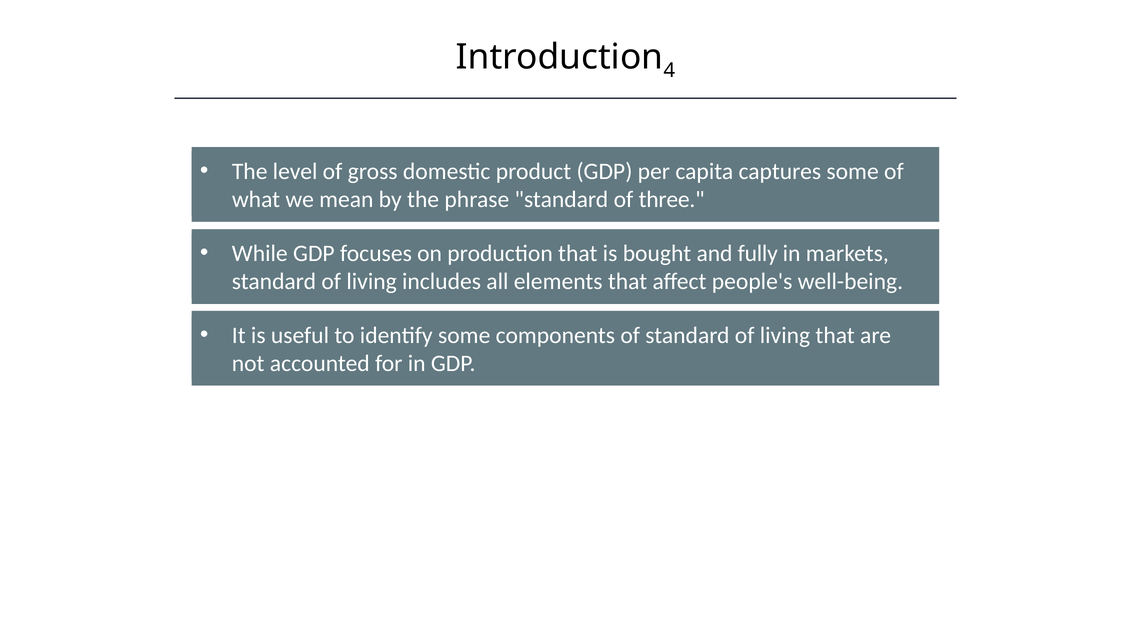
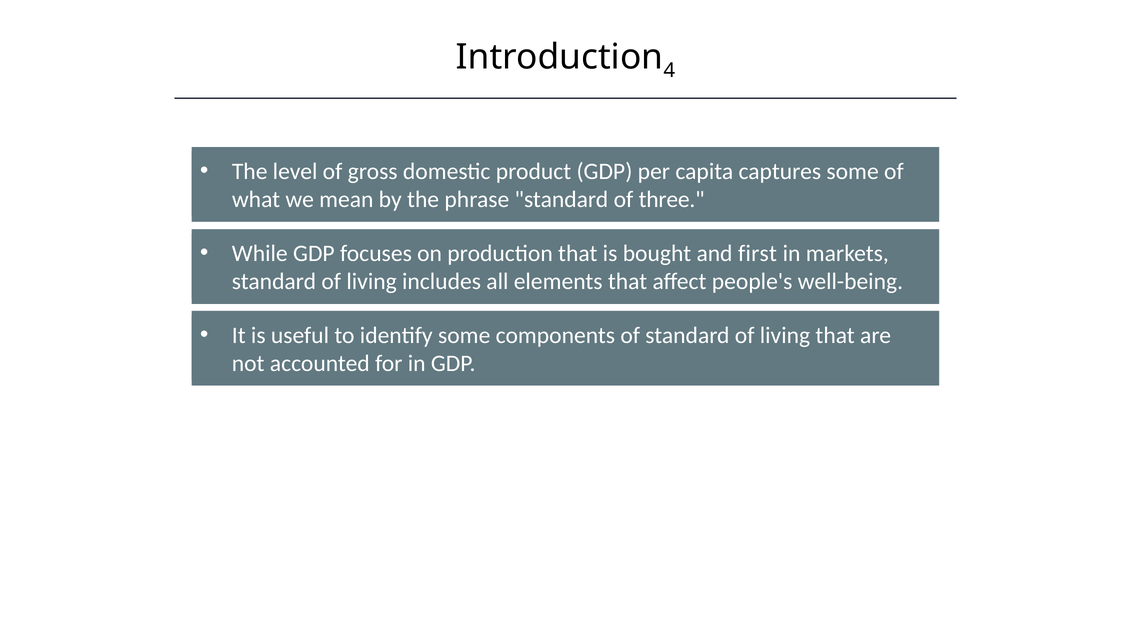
fully: fully -> first (758, 254)
